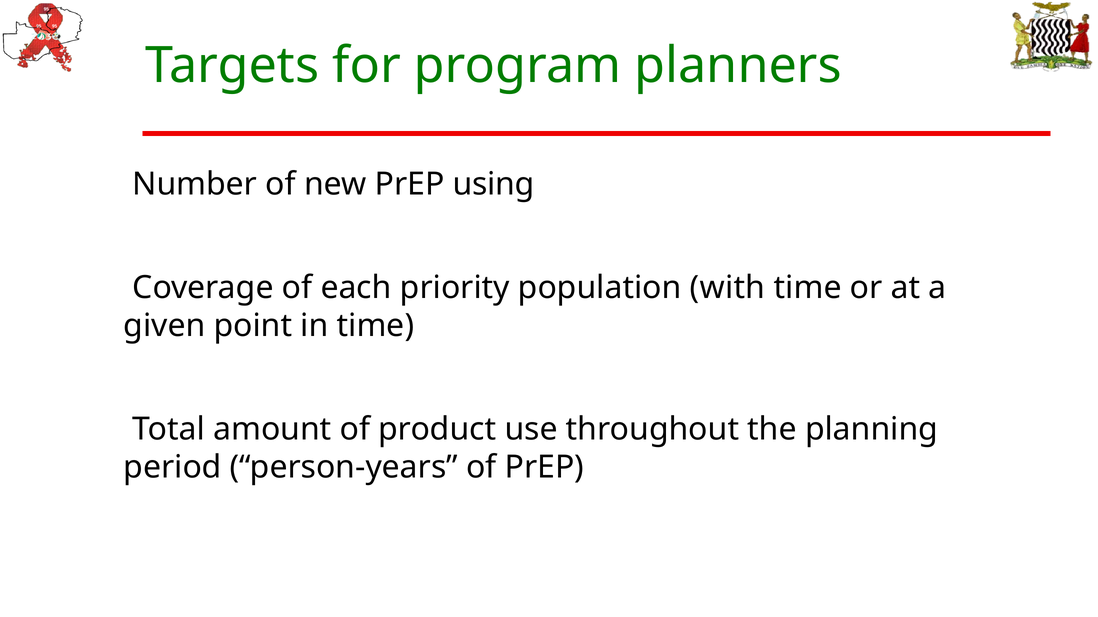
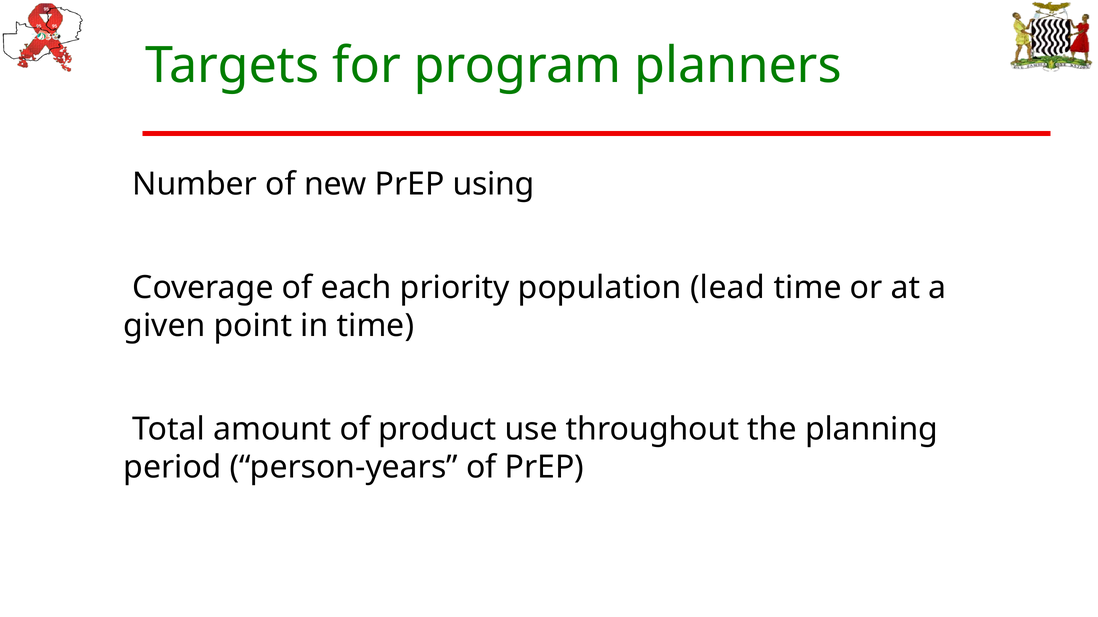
with: with -> lead (727, 288)
